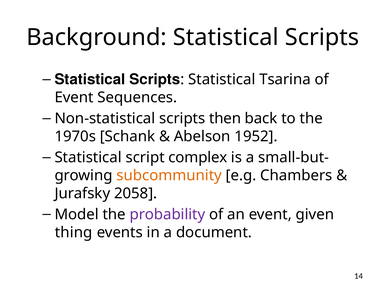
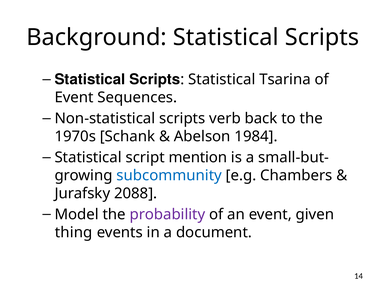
then: then -> verb (225, 119)
1952: 1952 -> 1984 (256, 137)
complex: complex -> mention (198, 158)
subcommunity colour: orange -> blue (169, 176)
2058: 2058 -> 2088 (136, 194)
